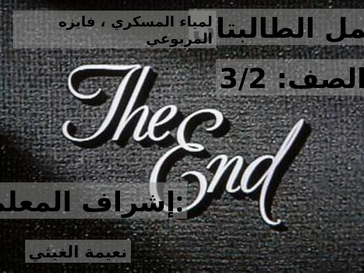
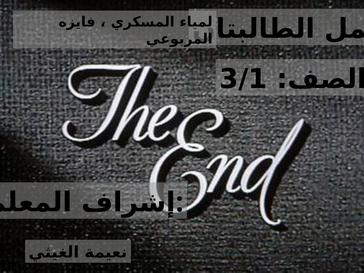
3/2: 3/2 -> 3/1 (243, 79)
